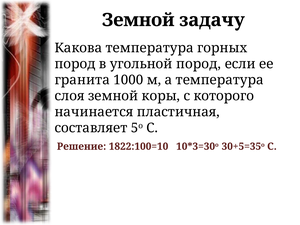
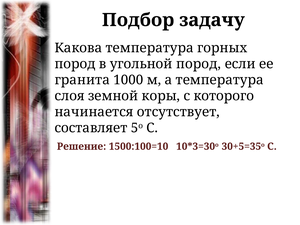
Земной: Земной -> Подбор (138, 20)
пластичная: пластичная -> отсутствует (178, 112)
1822:100=10: 1822:100=10 -> 1500:100=10 (139, 146)
